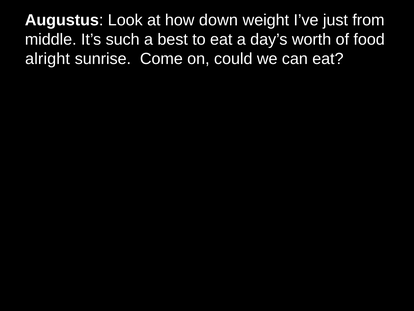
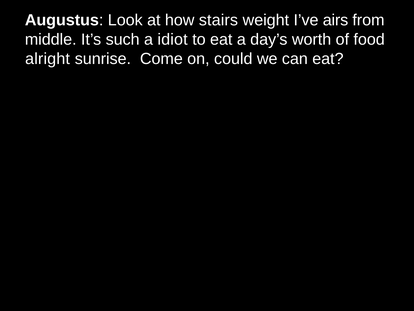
down: down -> stairs (218, 20)
just: just -> airs (336, 20)
best: best -> idiot (173, 39)
